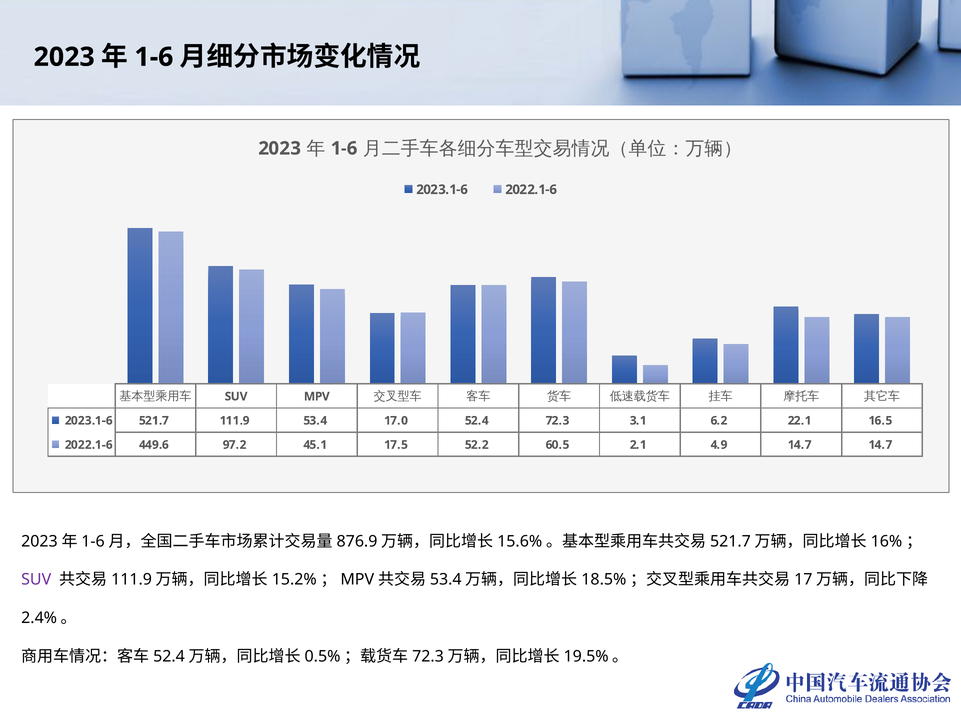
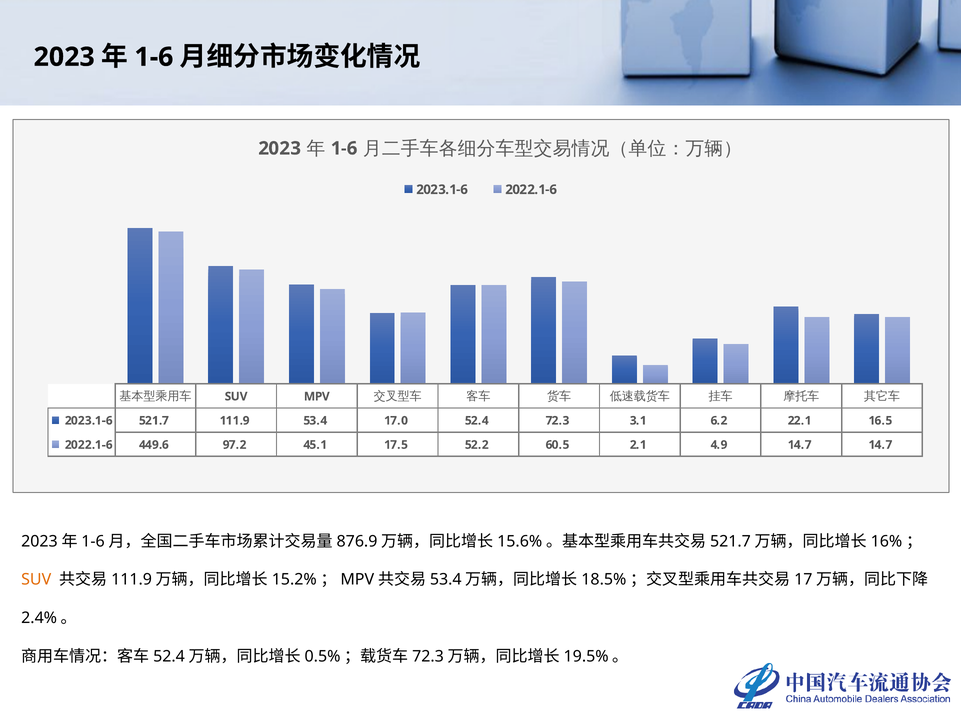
SUV colour: purple -> orange (36, 579)
